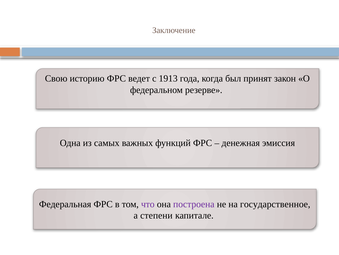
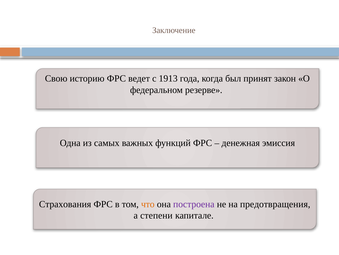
Федеральная: Федеральная -> Страхования (65, 204)
что colour: purple -> orange (148, 204)
государственное: государственное -> предотвращения (275, 204)
